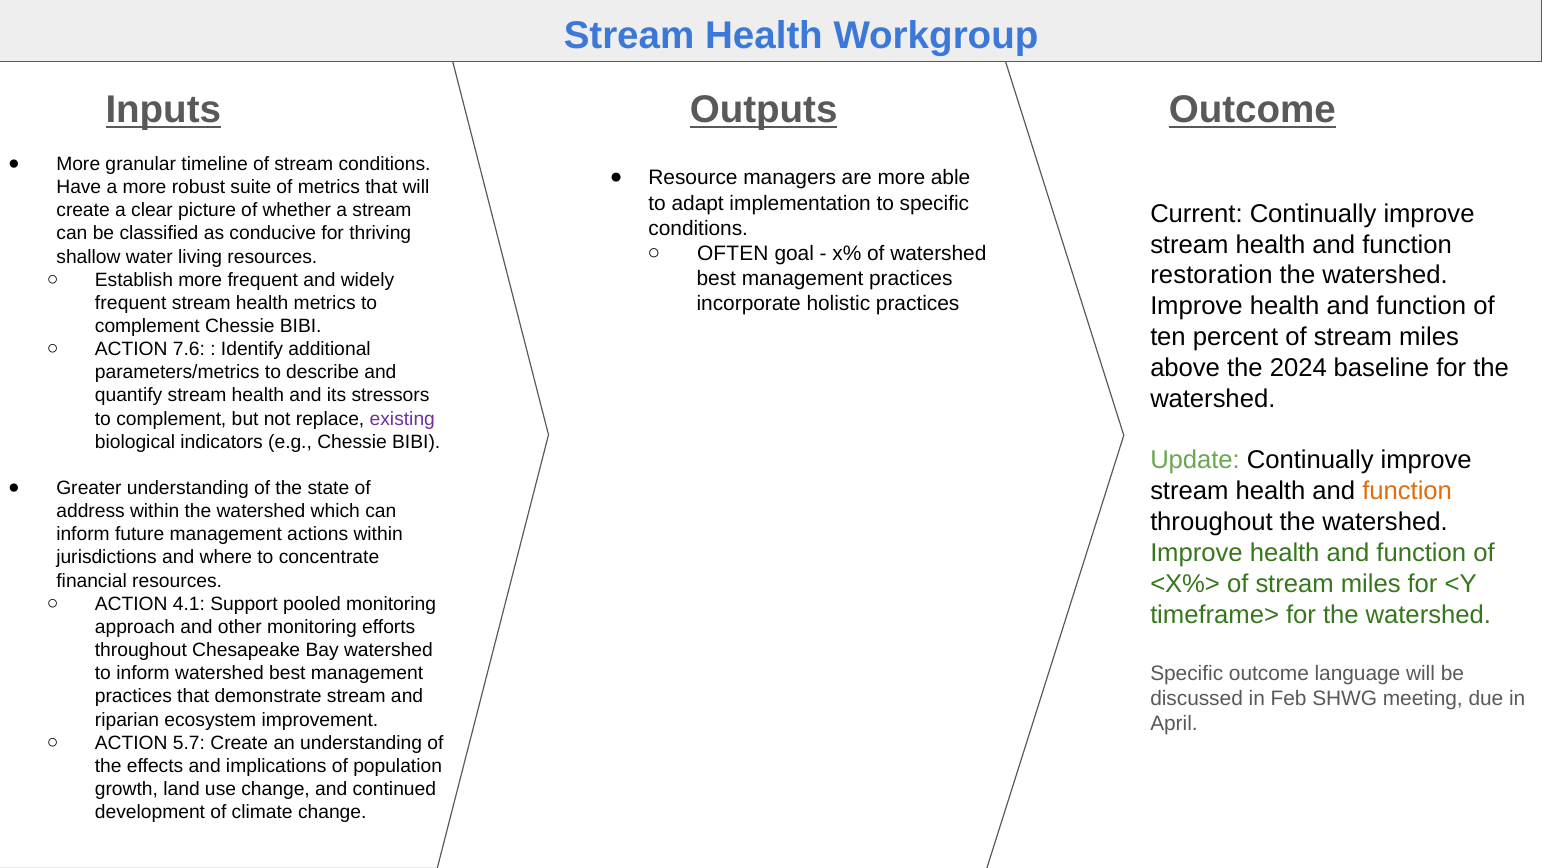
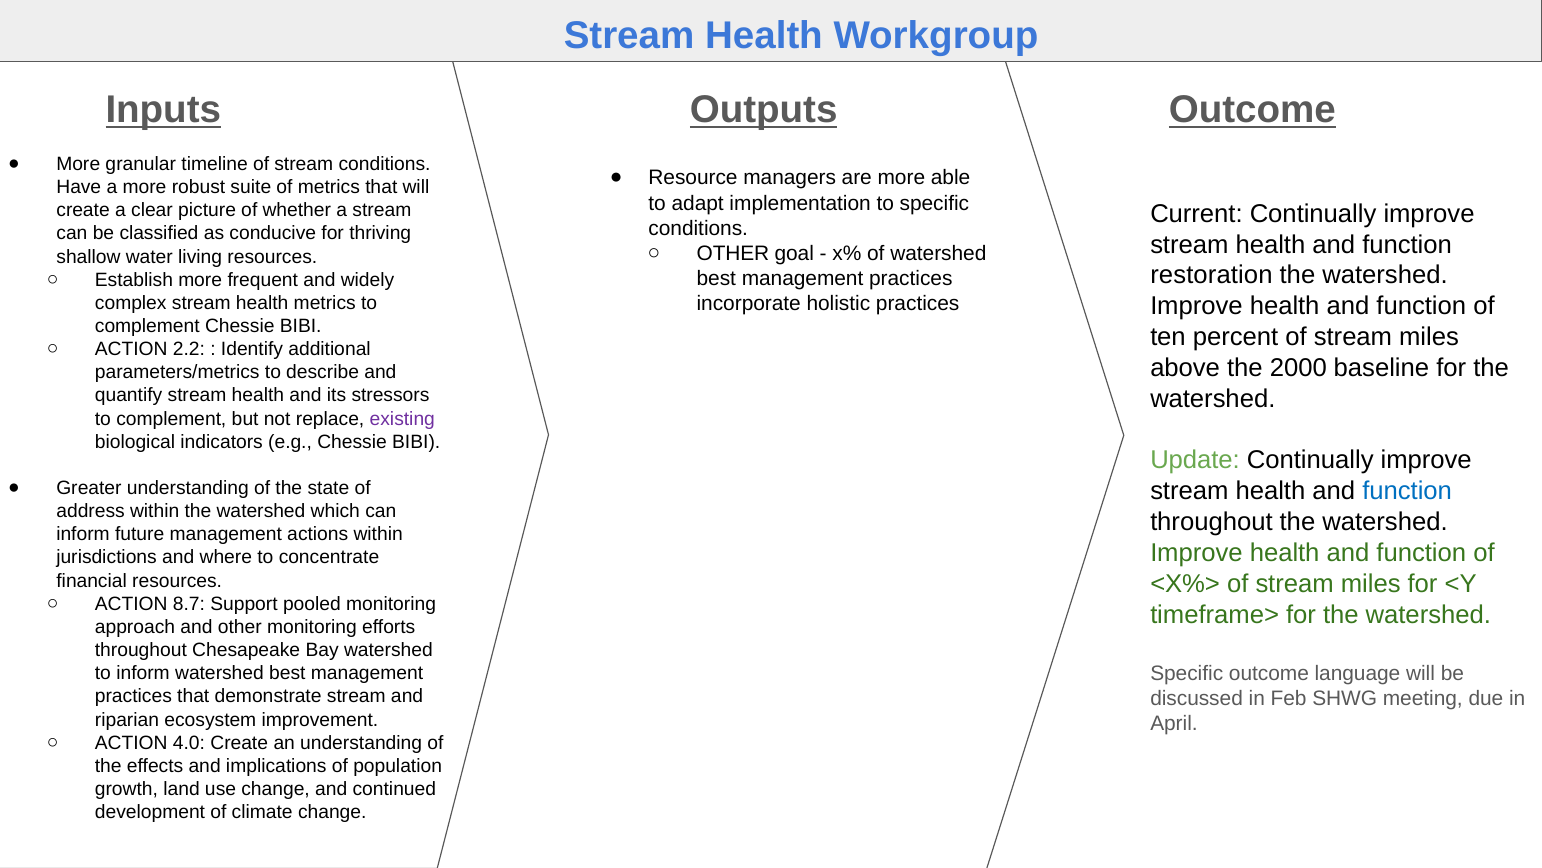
OFTEN: OFTEN -> OTHER (733, 253)
frequent: frequent -> complex (131, 303)
7.6: 7.6 -> 2.2 (189, 349)
2024: 2024 -> 2000 (1298, 368)
function colour: orange -> blue (1407, 491)
4.1: 4.1 -> 8.7 (189, 603)
5.7: 5.7 -> 4.0 (189, 742)
